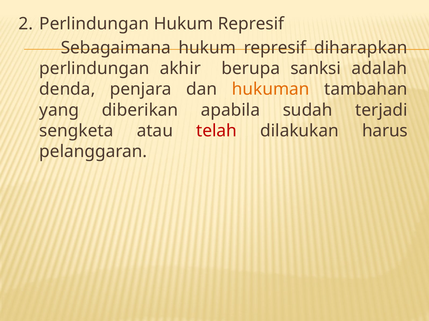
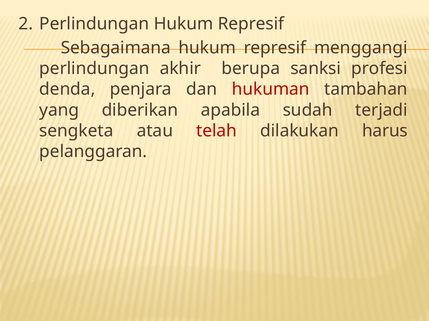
diharapkan: diharapkan -> menggangi (361, 48)
adalah: adalah -> profesi (379, 69)
hukuman colour: orange -> red (271, 89)
